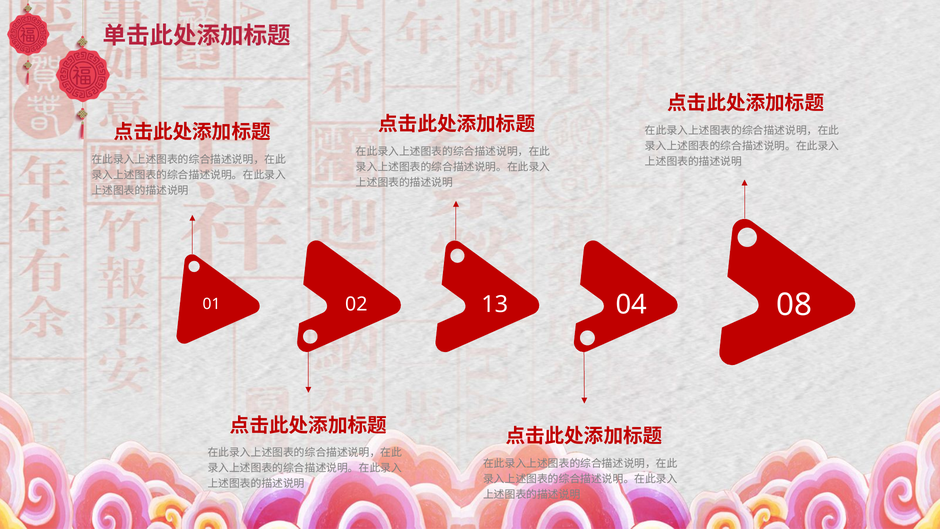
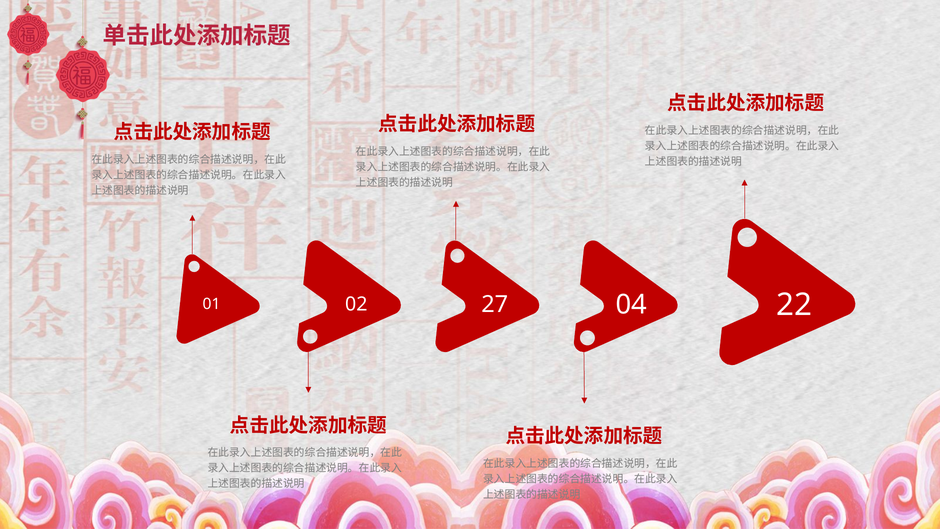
13: 13 -> 27 (495, 304)
08: 08 -> 22 (794, 305)
